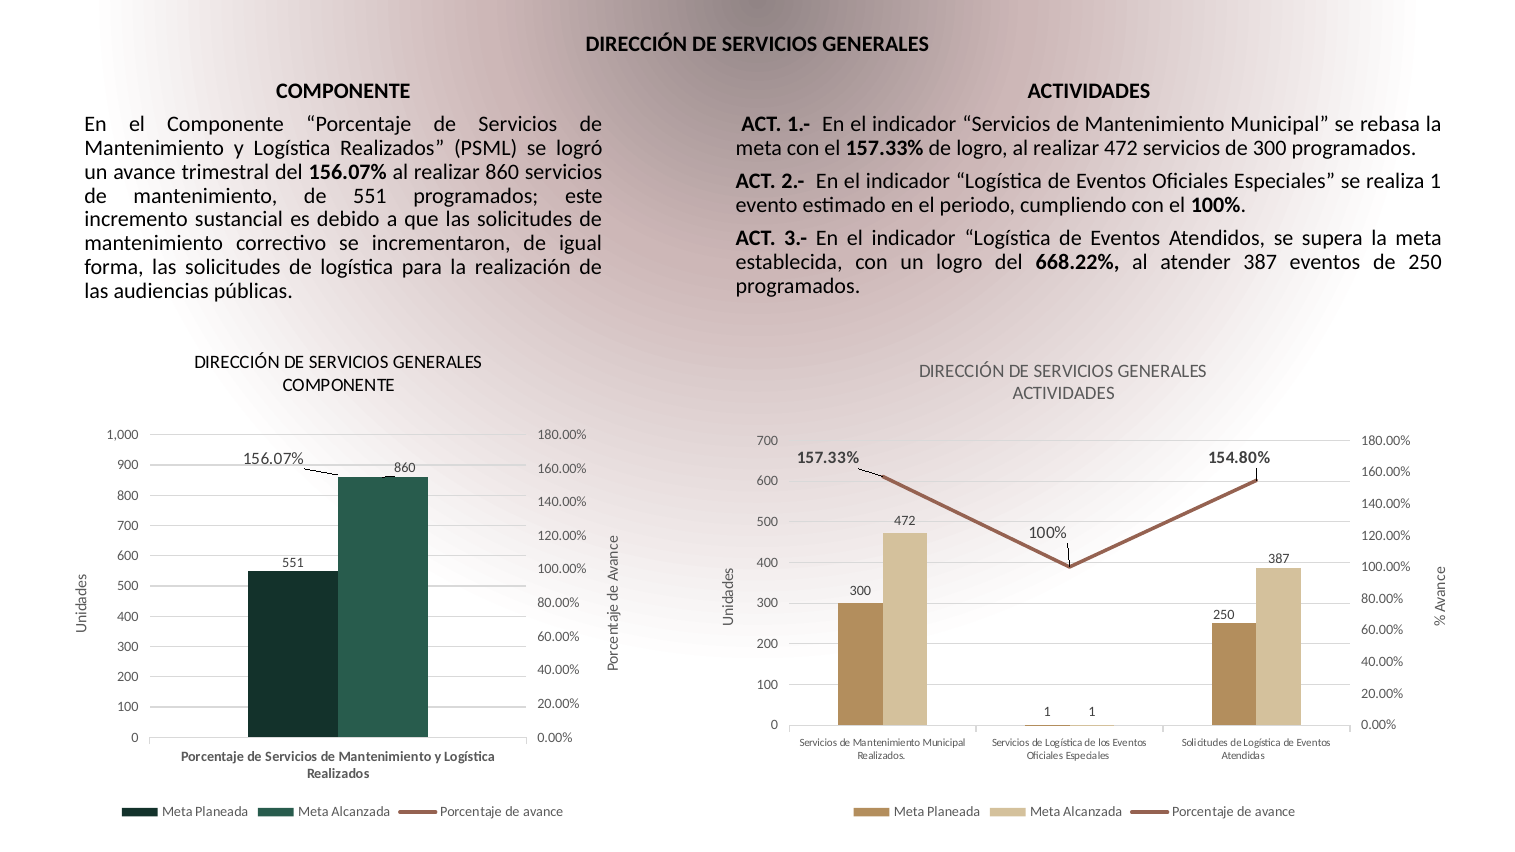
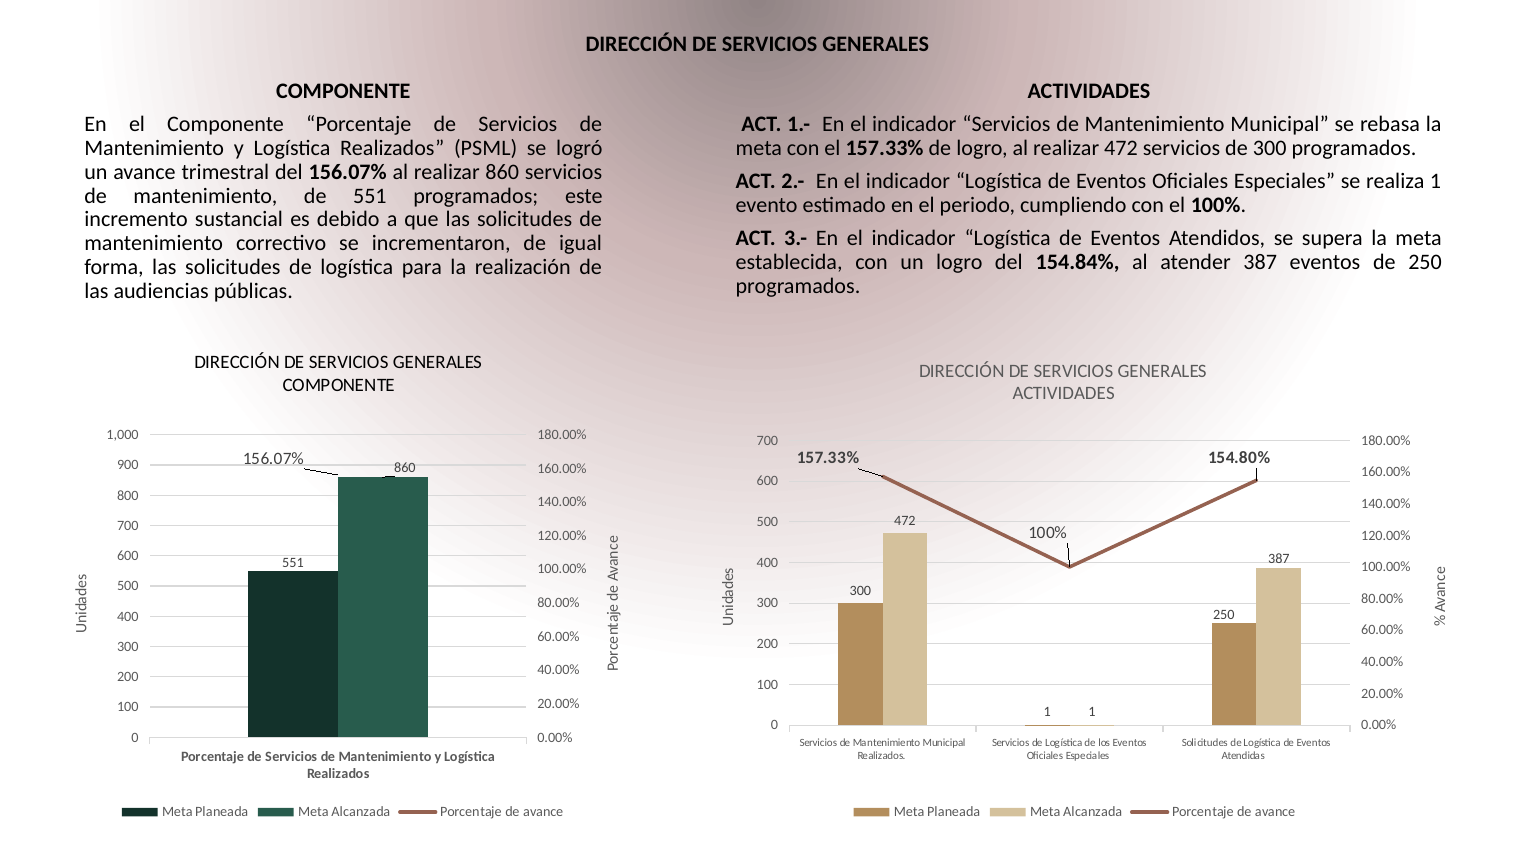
668.22%: 668.22% -> 154.84% (1078, 263)
